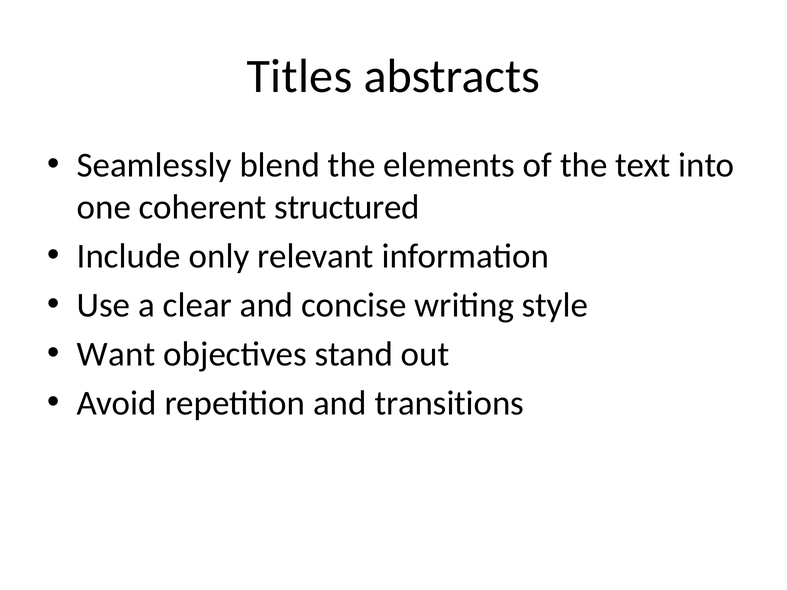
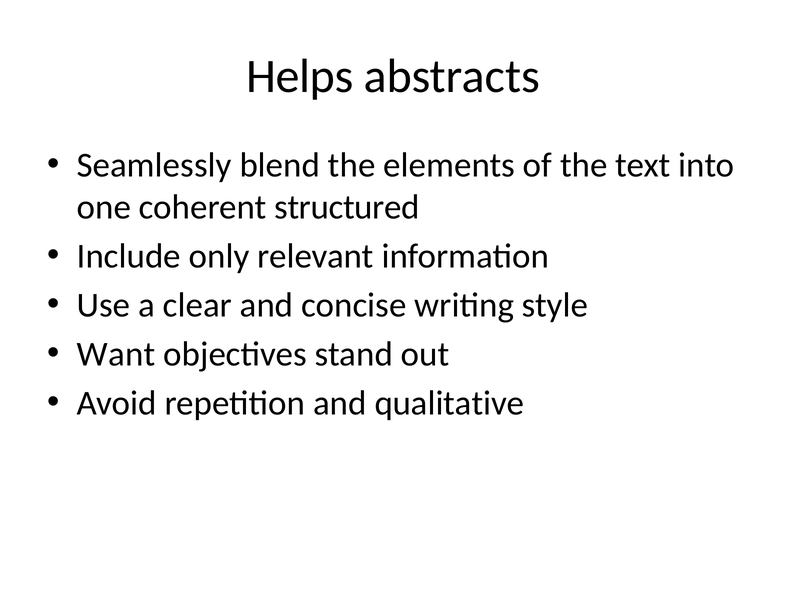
Titles: Titles -> Helps (300, 76)
transitions: transitions -> qualitative (449, 403)
